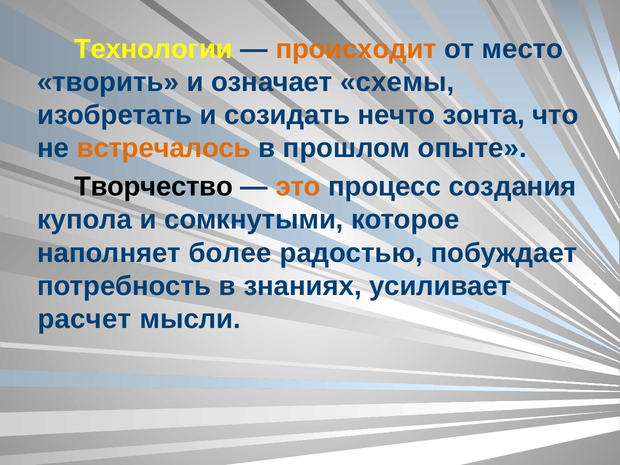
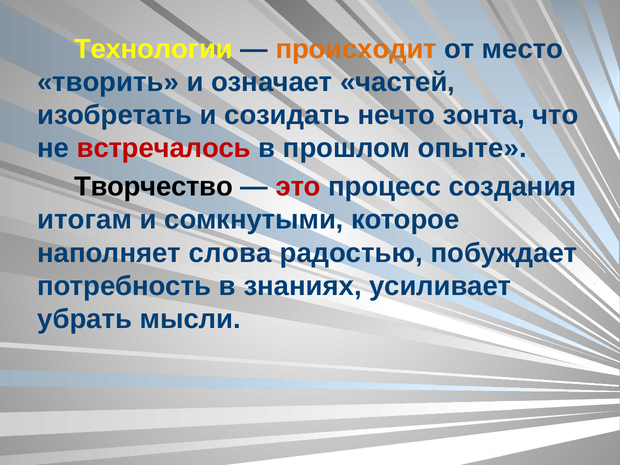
схемы: схемы -> частей (398, 82)
встречалось colour: orange -> red (164, 148)
это colour: orange -> red (298, 187)
купола: купола -> итогам (85, 220)
более: более -> слова (230, 253)
расчет: расчет -> убрать (85, 319)
